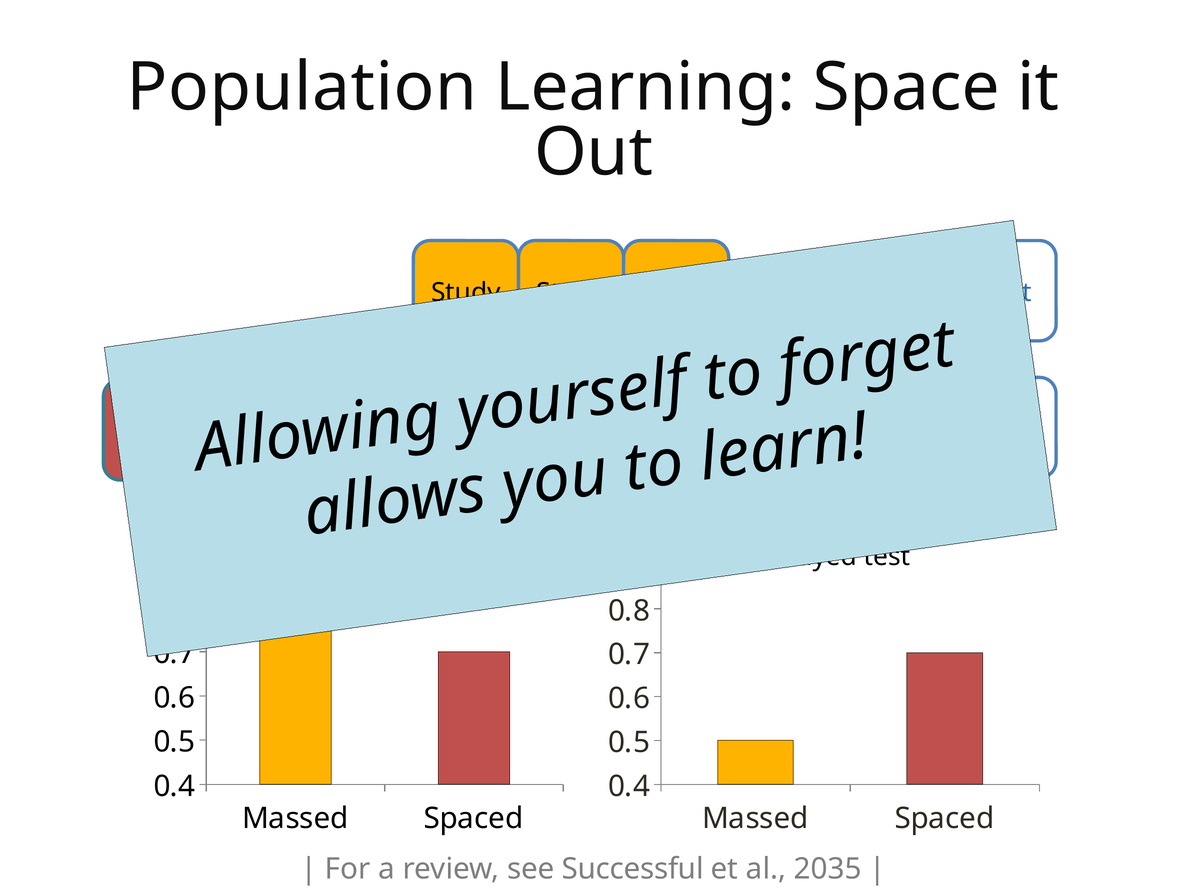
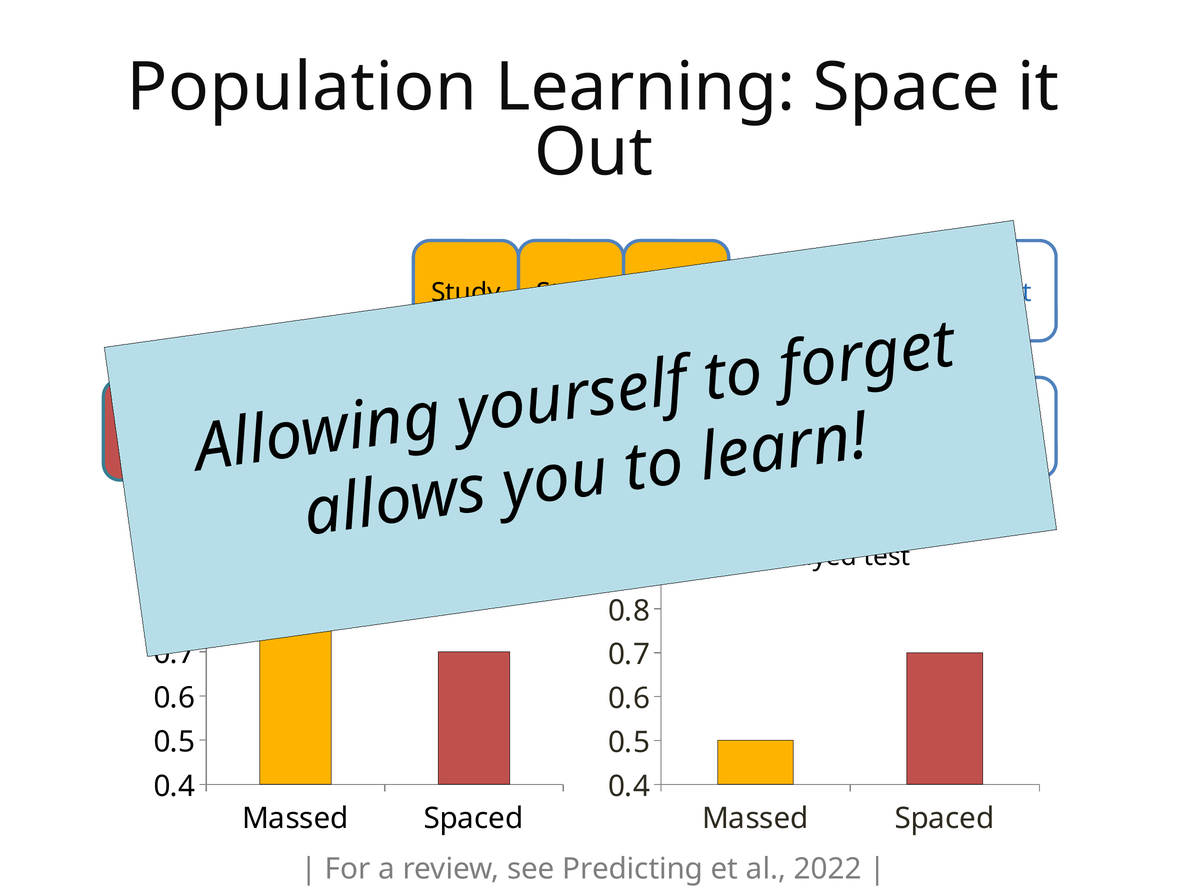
Successful: Successful -> Predicting (633, 869)
2035: 2035 -> 2022 (828, 869)
